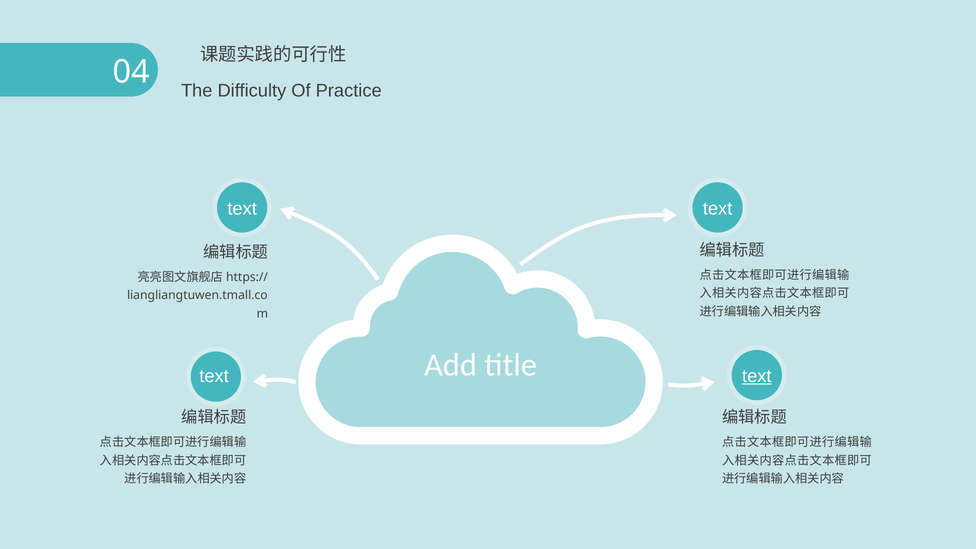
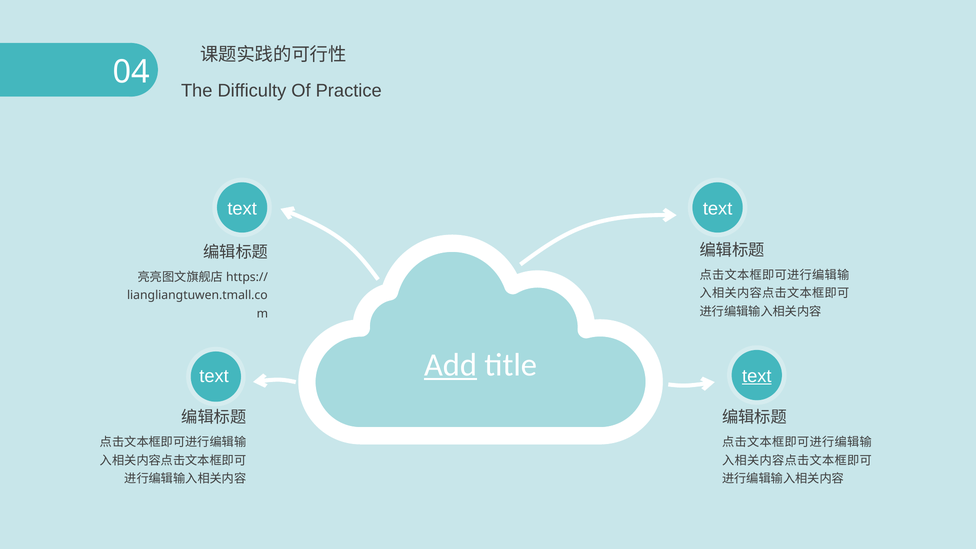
Add underline: none -> present (450, 365)
